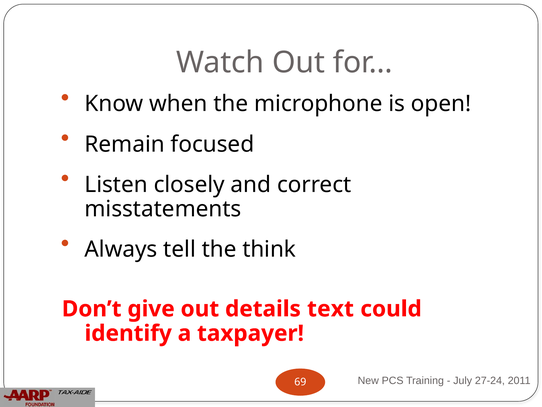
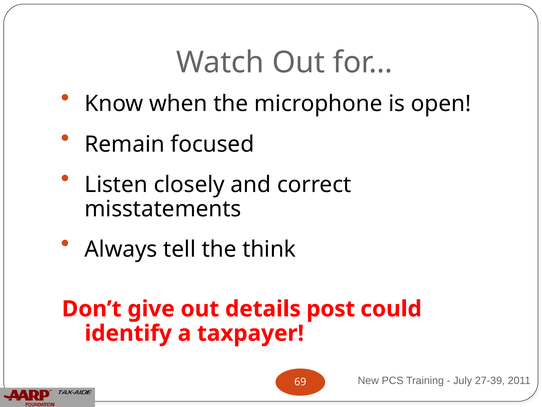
text: text -> post (331, 309)
27-24: 27-24 -> 27-39 (490, 380)
